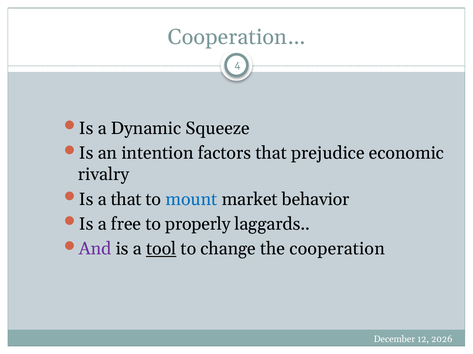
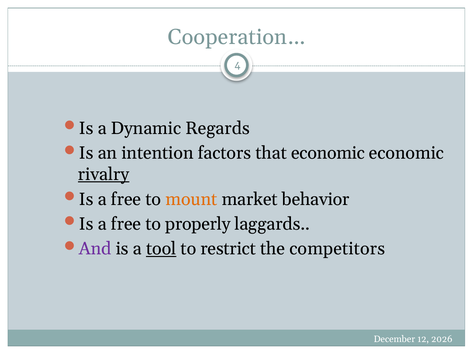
Squeeze: Squeeze -> Regards (218, 129)
that prejudice: prejudice -> economic (328, 153)
rivalry underline: none -> present (104, 175)
that: that -> free (126, 200)
mount colour: blue -> orange (191, 200)
change: change -> restrict (228, 249)
cooperation: cooperation -> competitors (337, 249)
